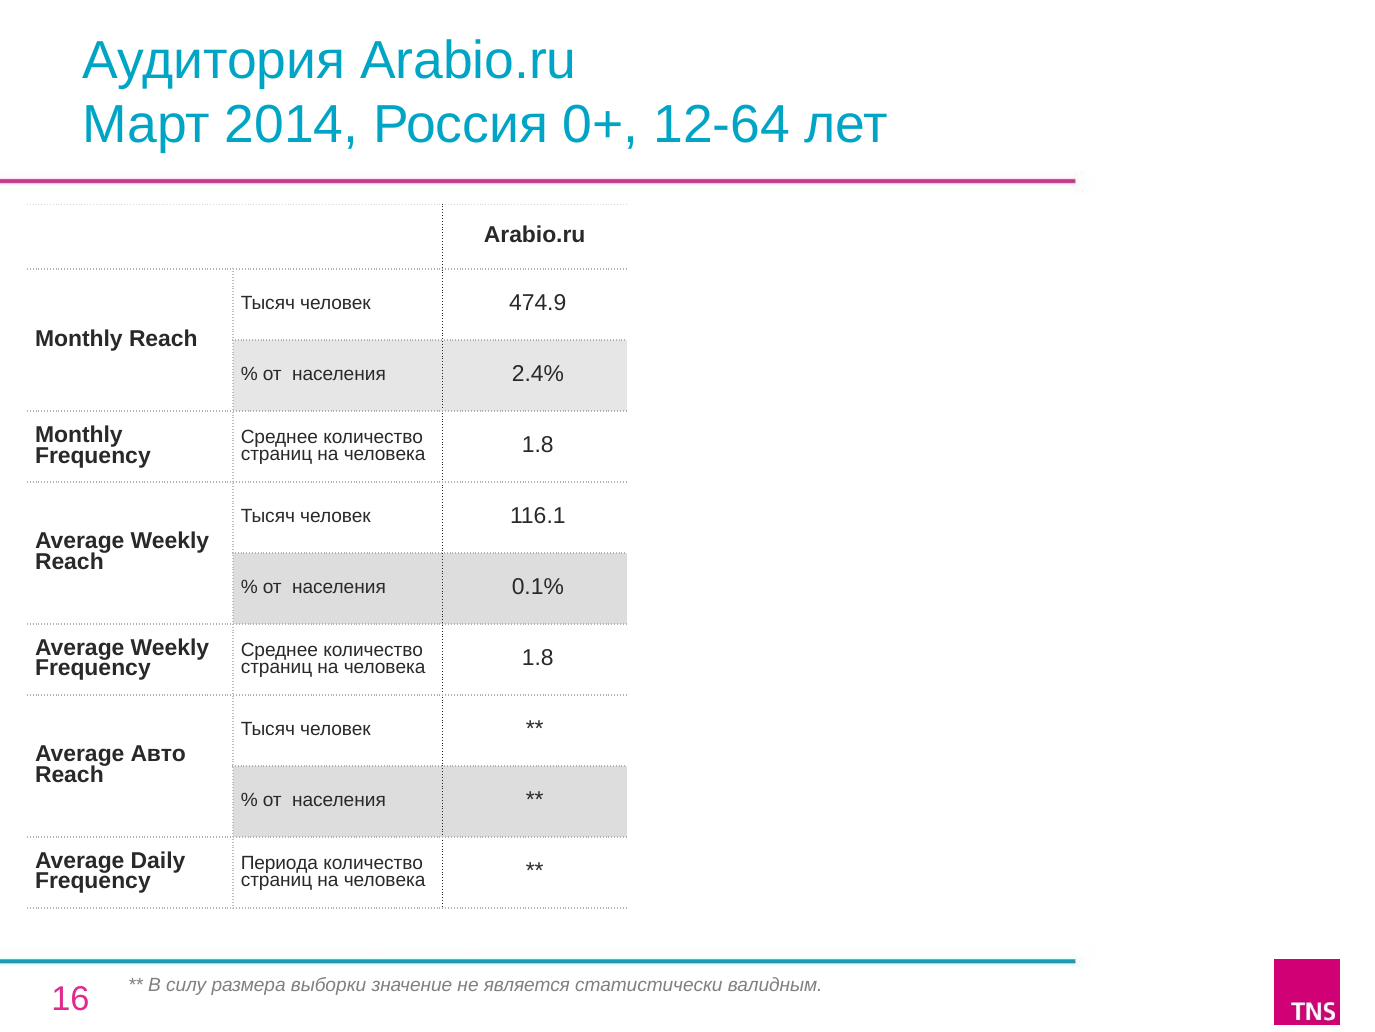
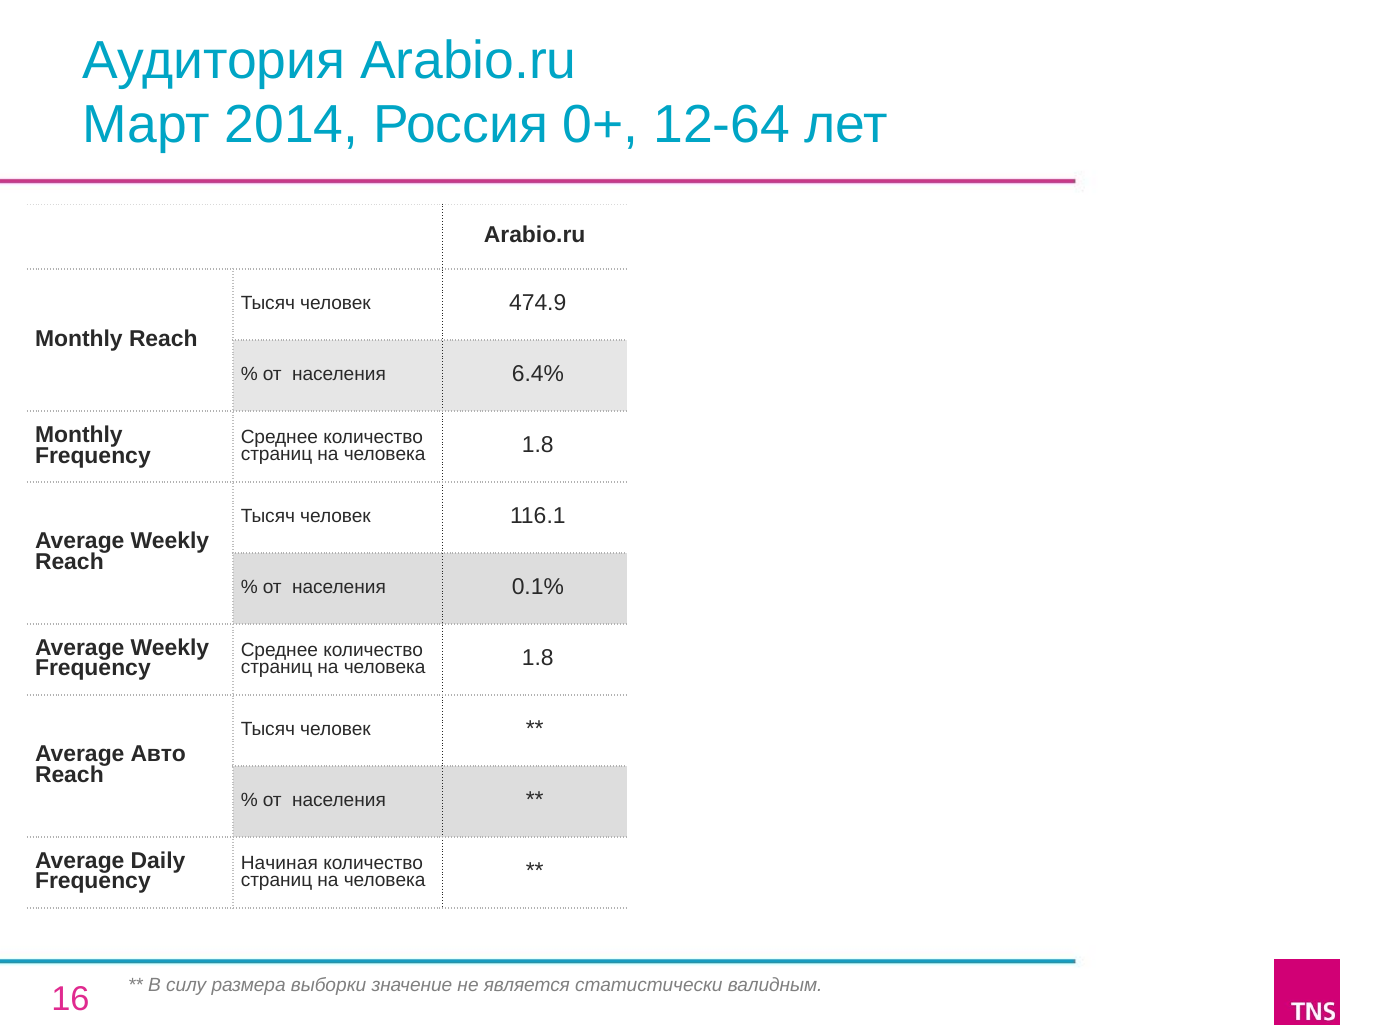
2.4%: 2.4% -> 6.4% (538, 374)
Периода: Периода -> Начиная (279, 862)
